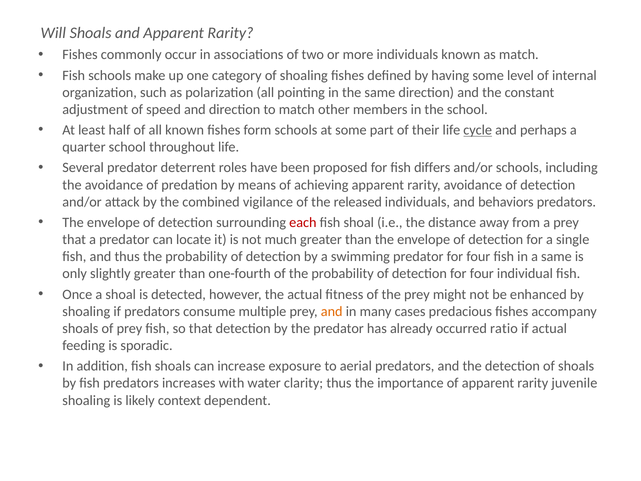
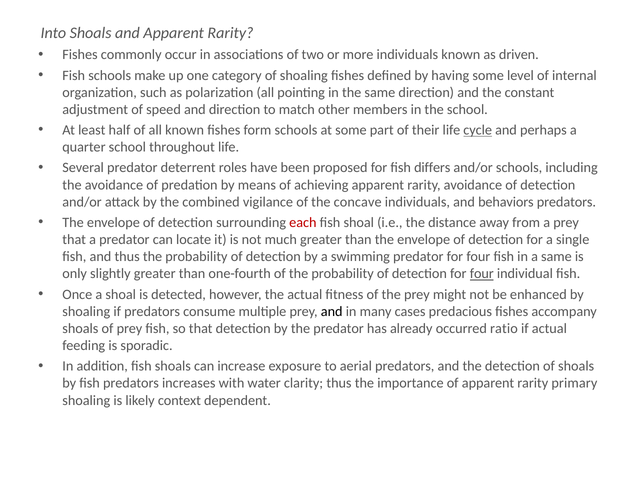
Will: Will -> Into (53, 33)
as match: match -> driven (519, 55)
released: released -> concave (358, 202)
four underline: none -> present (482, 274)
and colour: orange -> black (332, 311)
juvenile: juvenile -> primary (574, 383)
